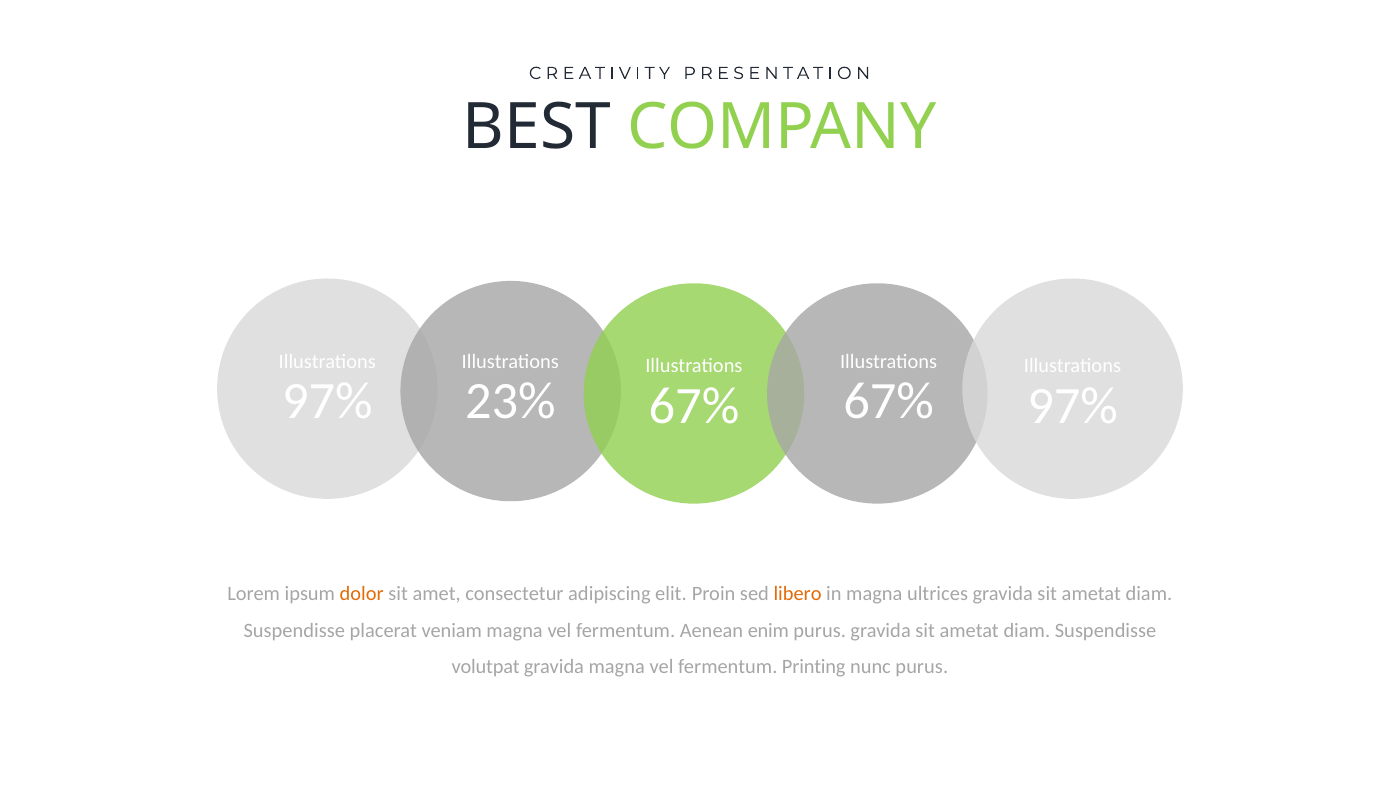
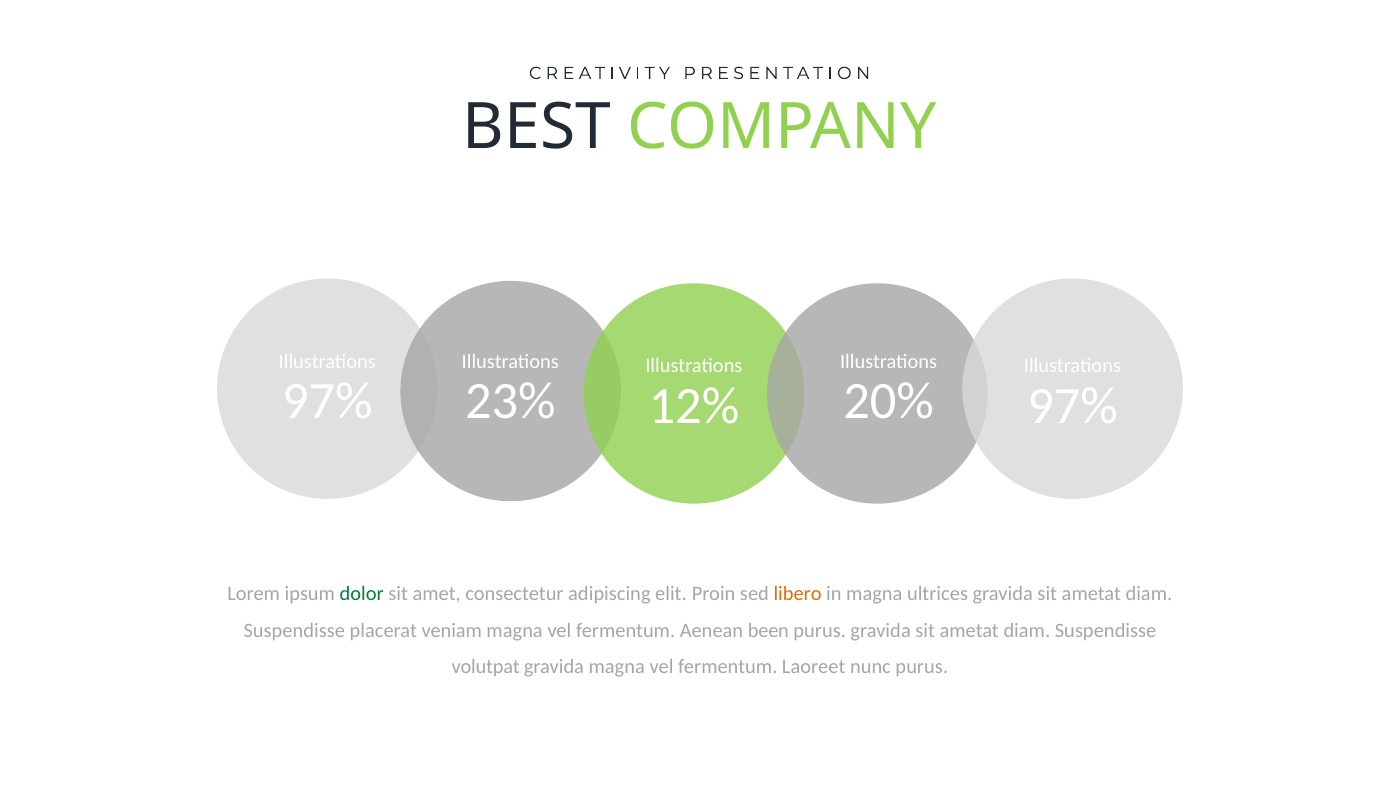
67%: 67% -> 20% (889, 402)
67%: 67% -> 12% (694, 406)
dolor colour: orange -> green (362, 594)
enim: enim -> been (768, 631)
Printing: Printing -> Laoreet (814, 668)
